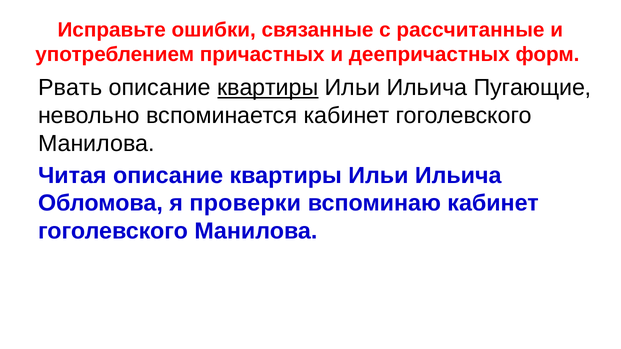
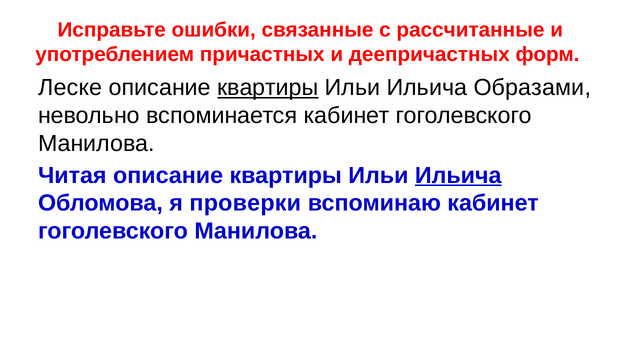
Рвать: Рвать -> Леске (70, 88)
Пугающие: Пугающие -> Образами (532, 88)
Ильича underline: none -> present (458, 176)
